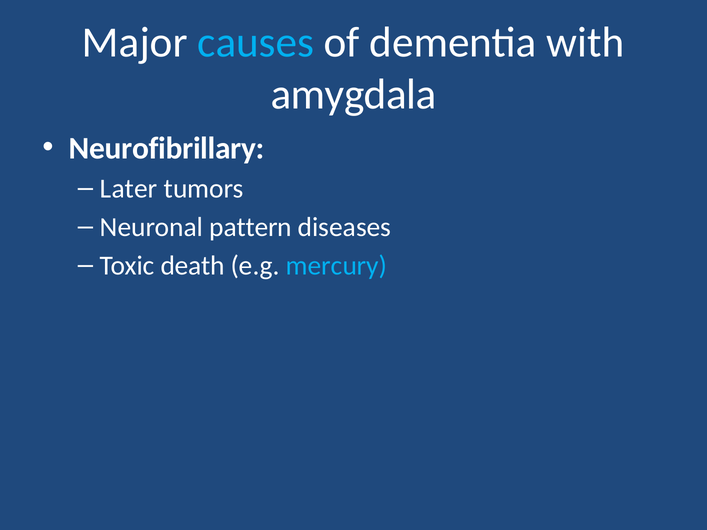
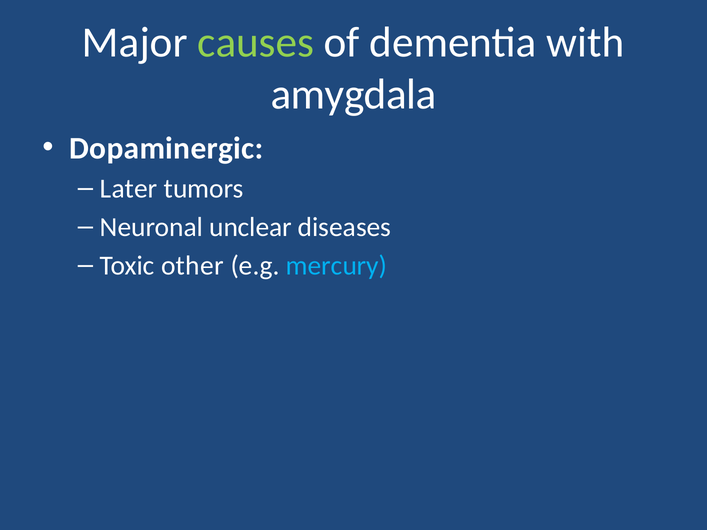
causes colour: light blue -> light green (256, 43)
Neurofibrillary: Neurofibrillary -> Dopaminergic (166, 148)
pattern: pattern -> unclear (251, 227)
death: death -> other (192, 266)
